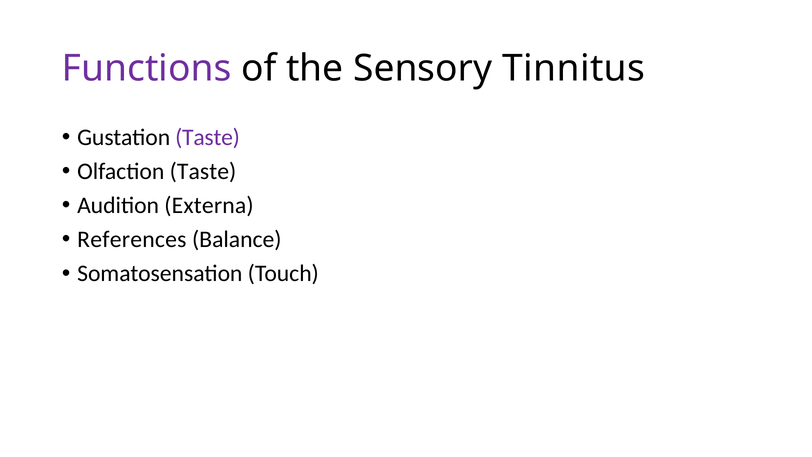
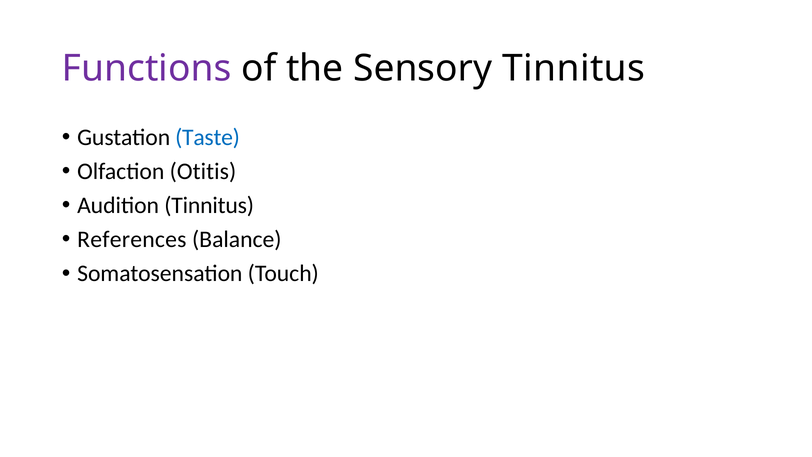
Taste colour: purple -> blue (208, 137)
Olfaction Taste: Taste -> Otitis (203, 171)
Audition Externa: Externa -> Tinnitus (209, 205)
